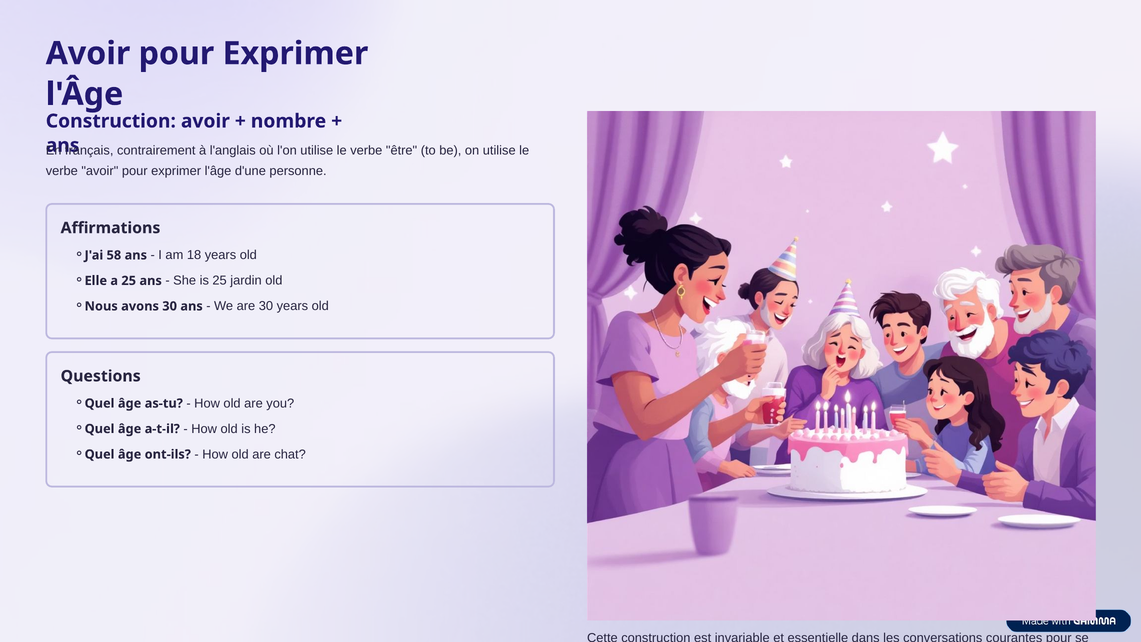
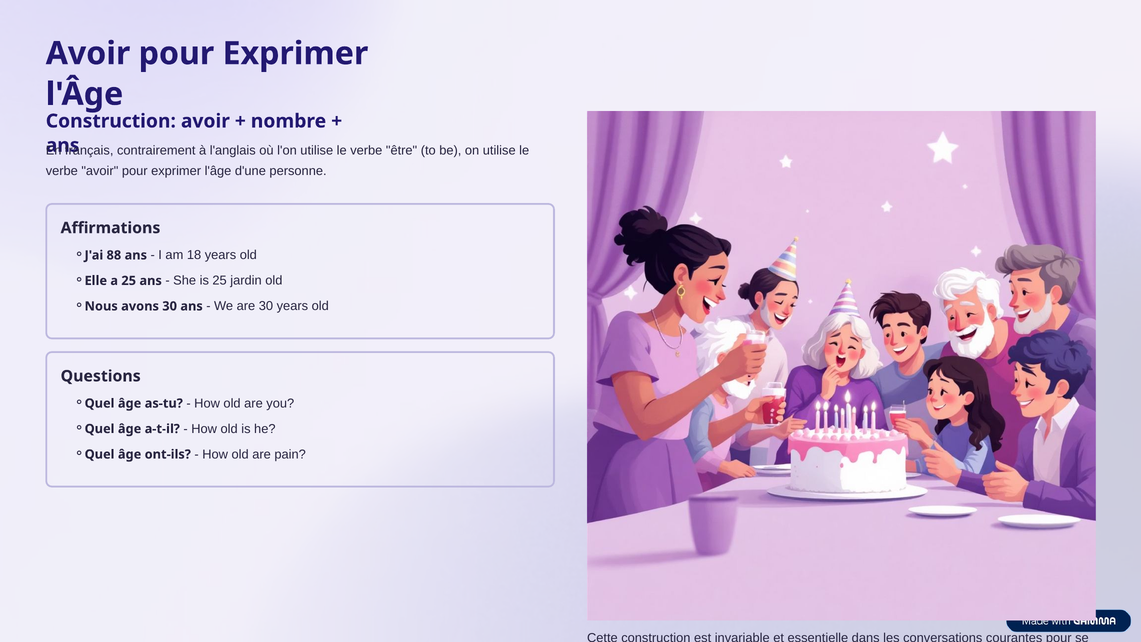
58: 58 -> 88 (114, 255)
chat: chat -> pain (290, 454)
